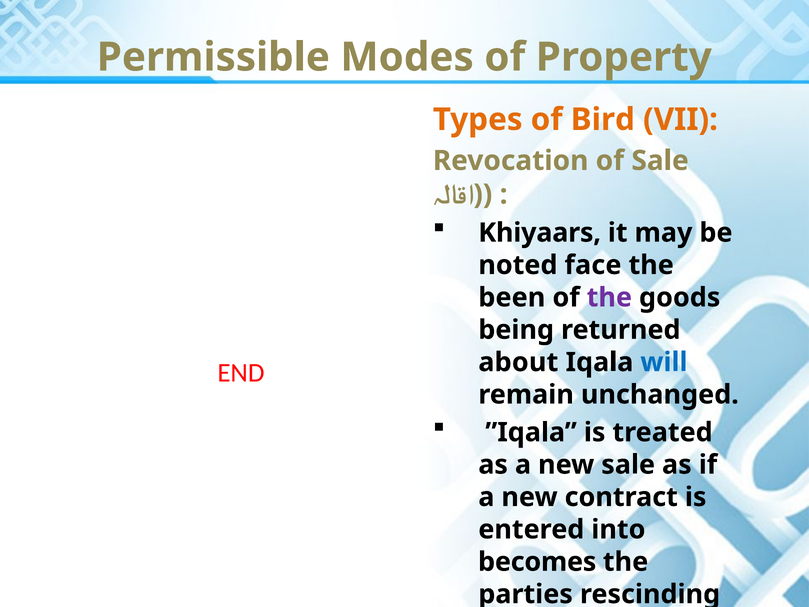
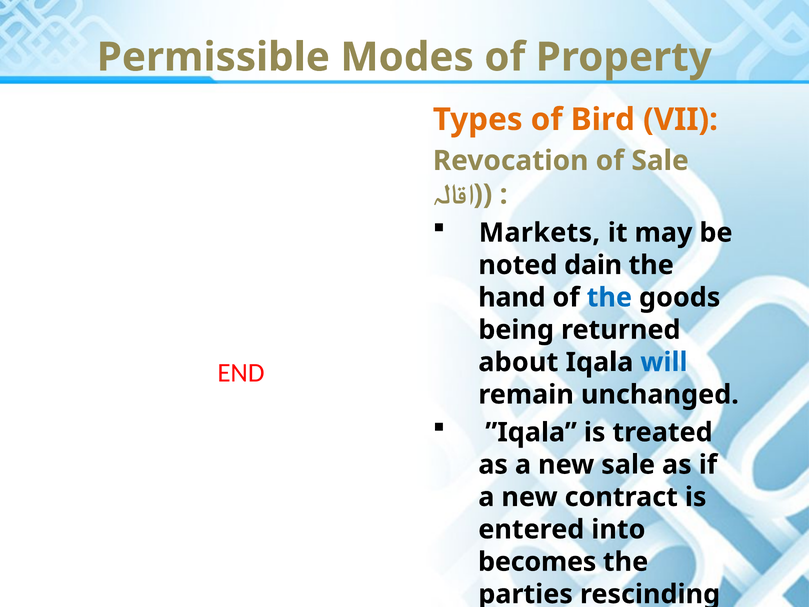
Khiyaars: Khiyaars -> Markets (539, 233)
face: face -> dain (593, 265)
been: been -> hand (512, 297)
the colour: purple -> blue (609, 297)
